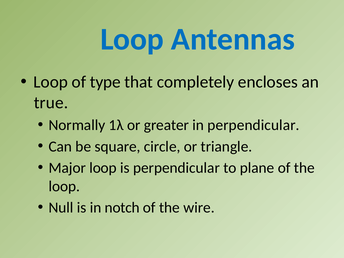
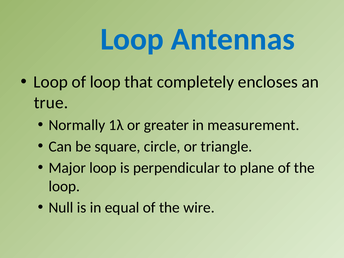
of type: type -> loop (105, 82)
in perpendicular: perpendicular -> measurement (253, 125)
notch: notch -> equal (122, 208)
